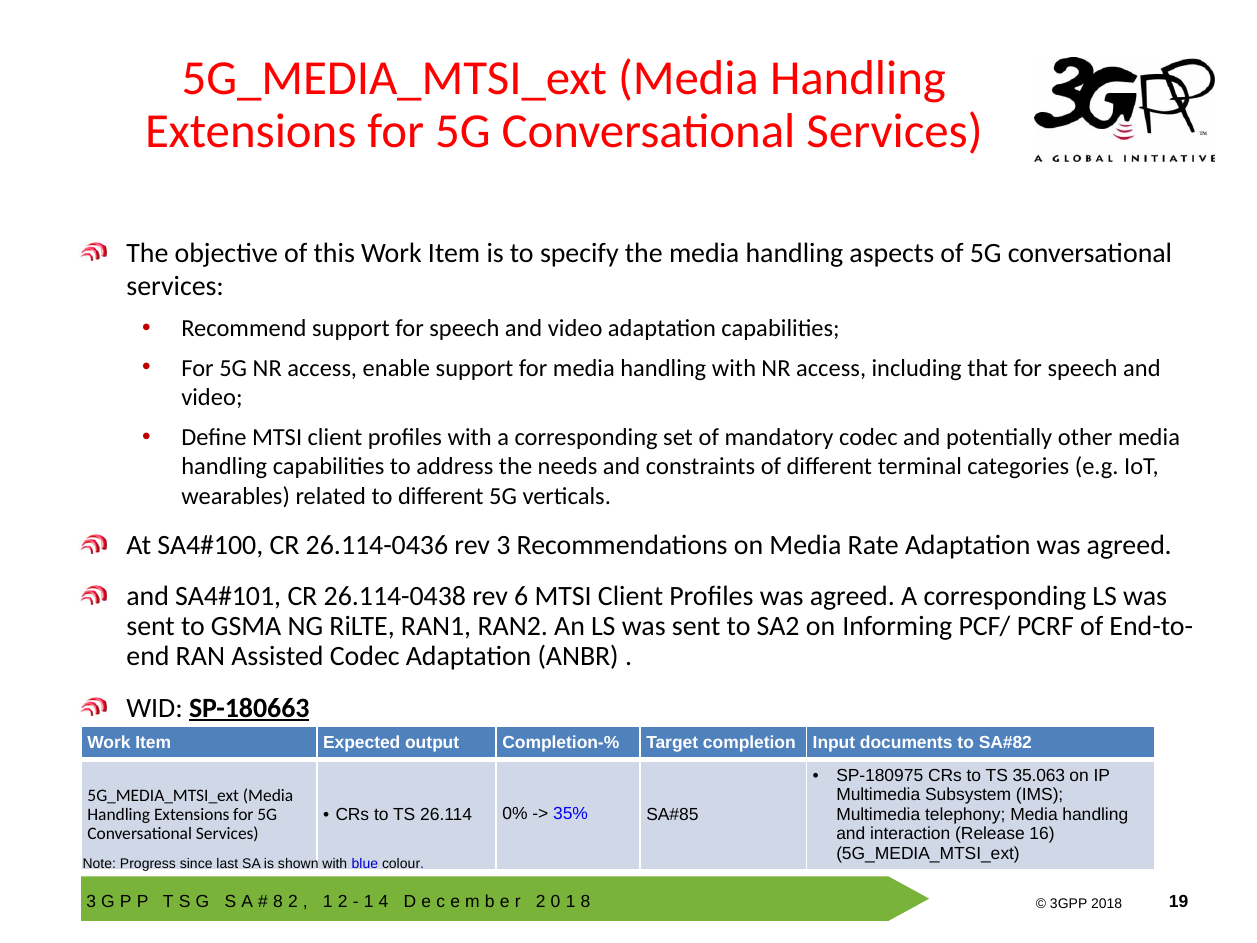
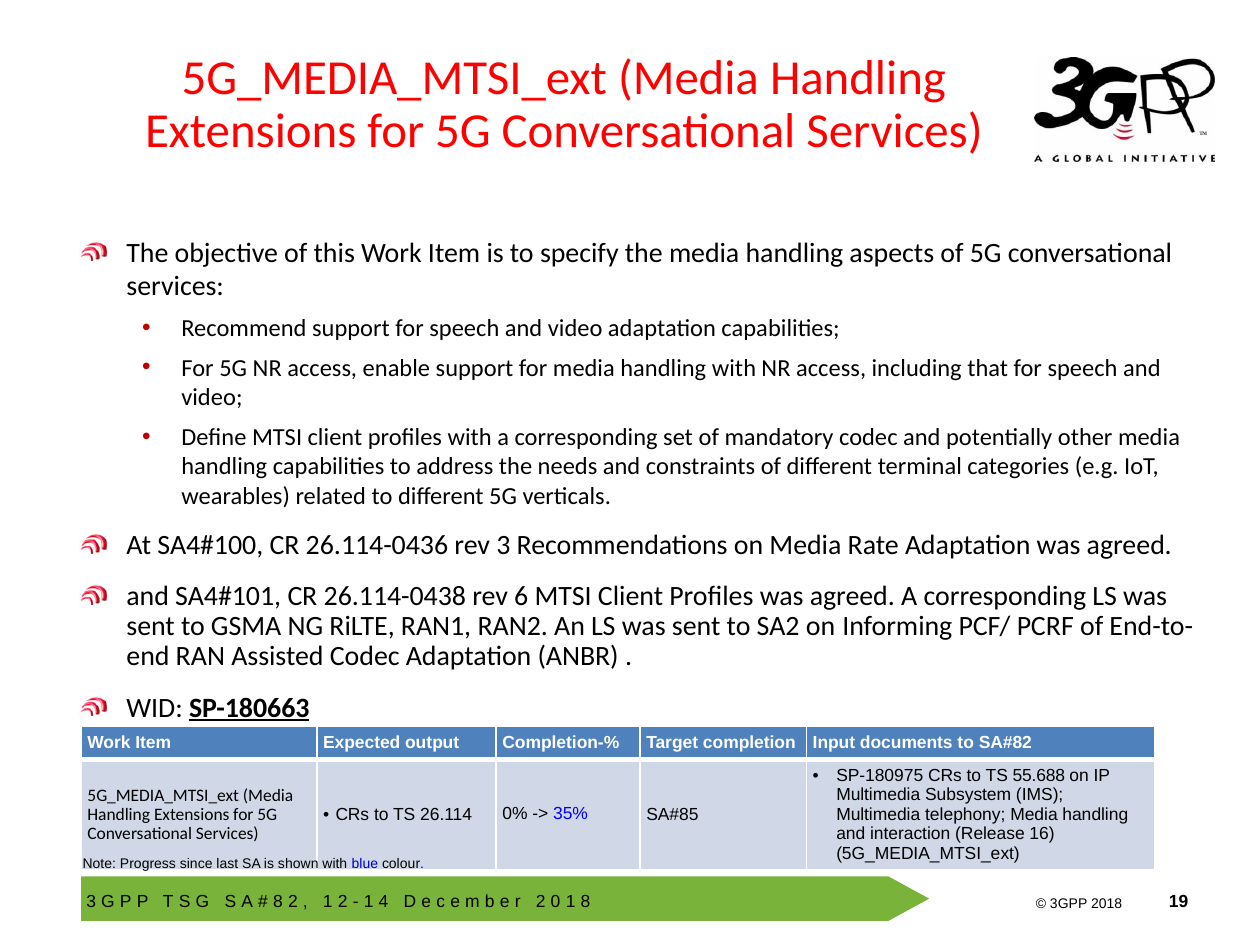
35.063: 35.063 -> 55.688 (1039, 775)
